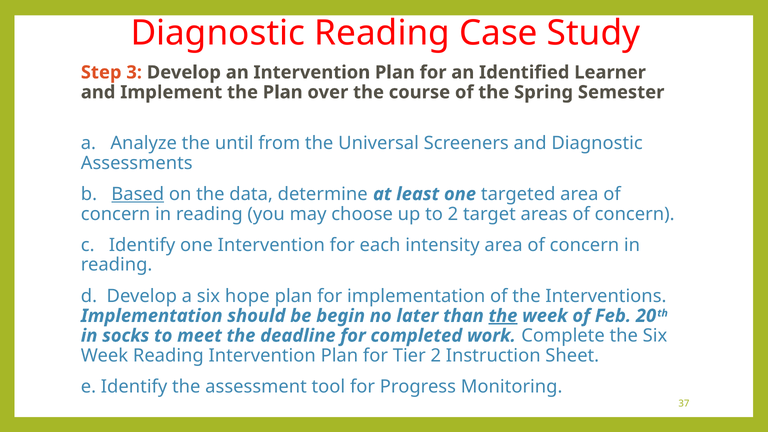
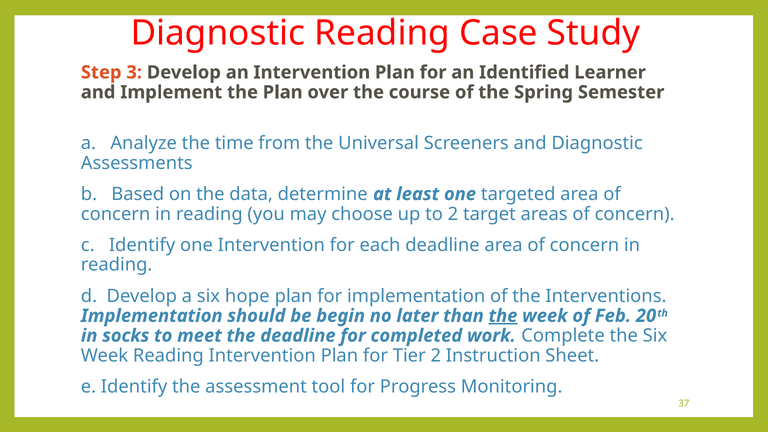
until: until -> time (234, 143)
Based underline: present -> none (138, 194)
each intensity: intensity -> deadline (442, 245)
